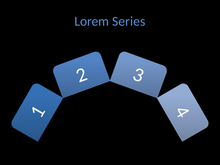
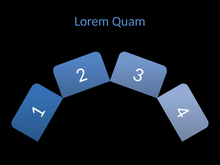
Series: Series -> Quam (129, 21)
